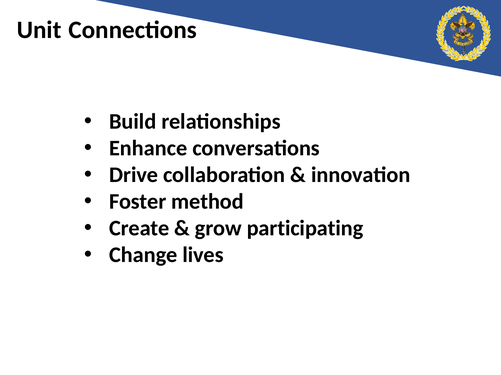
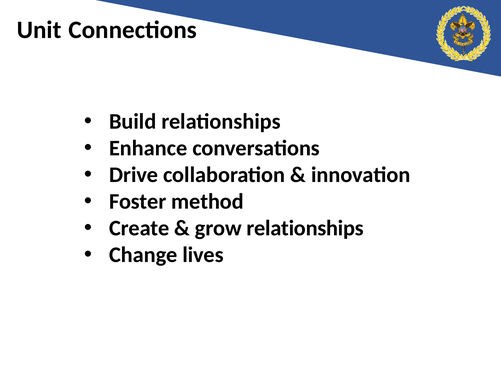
grow participating: participating -> relationships (305, 229)
